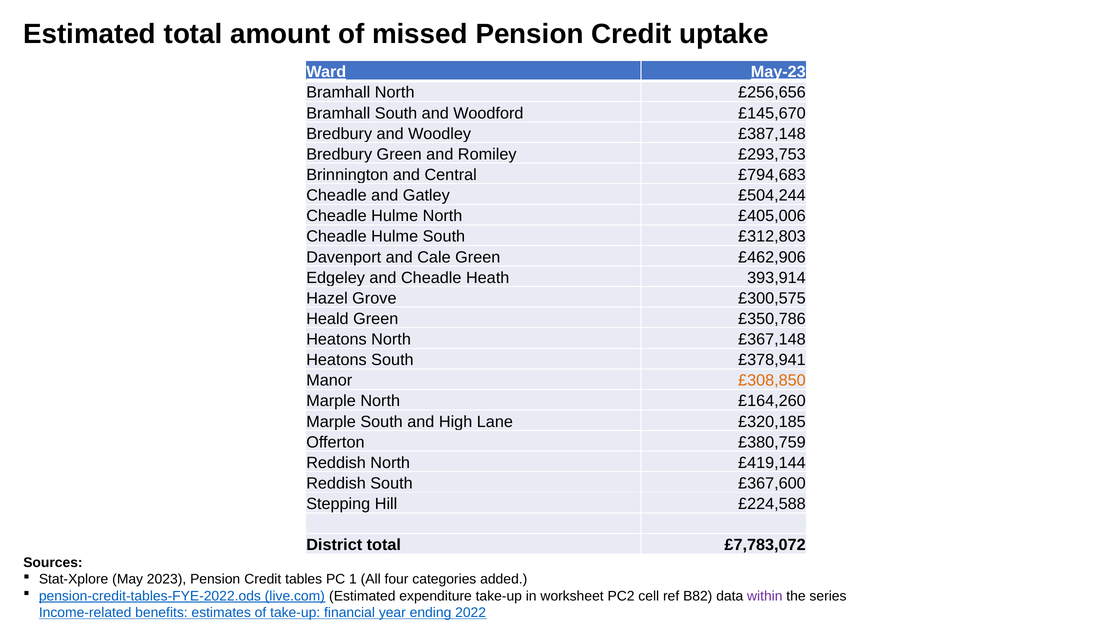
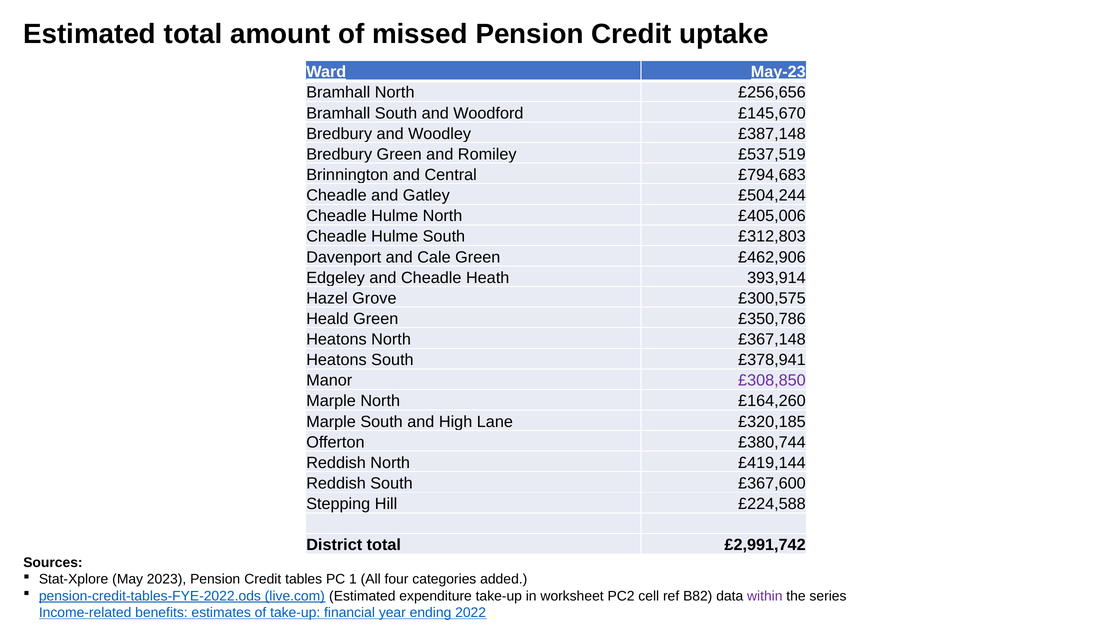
£293,753: £293,753 -> £537,519 (772, 154)
£308,850 colour: orange -> purple (772, 381)
£380,759: £380,759 -> £380,744 (772, 443)
£7,783,072: £7,783,072 -> £2,991,742 (765, 546)
